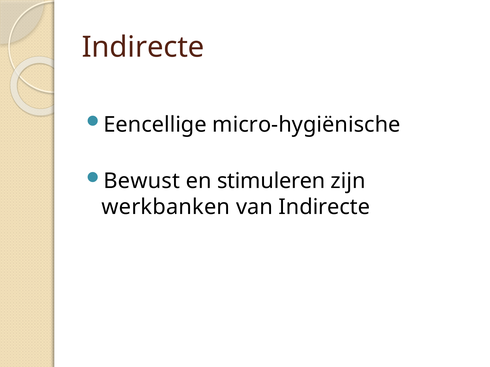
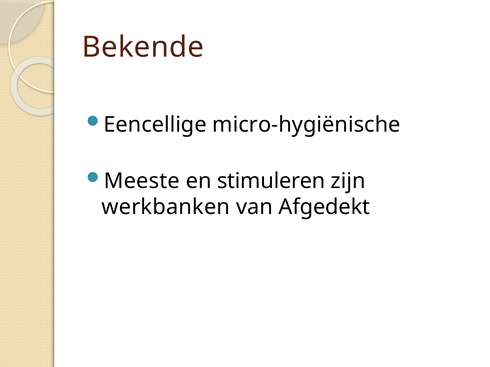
Indirecte: Indirecte -> Bekende (143, 47)
Bewust: Bewust -> Meeste (142, 181)
van Indirecte: Indirecte -> Afgedekt (324, 207)
